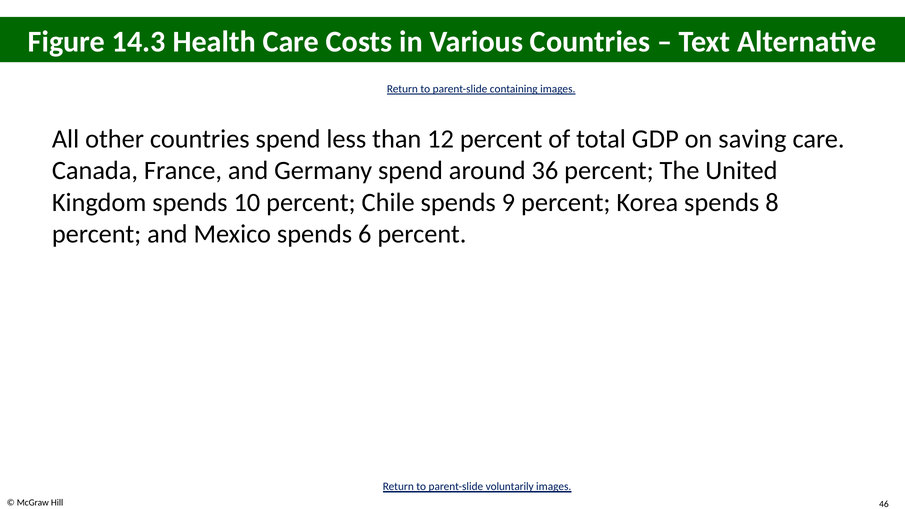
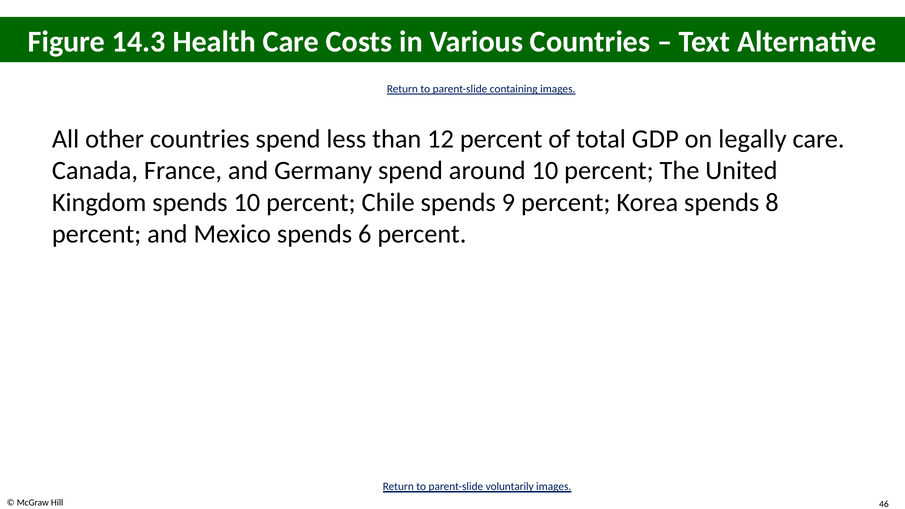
saving: saving -> legally (752, 139)
around 36: 36 -> 10 (545, 171)
